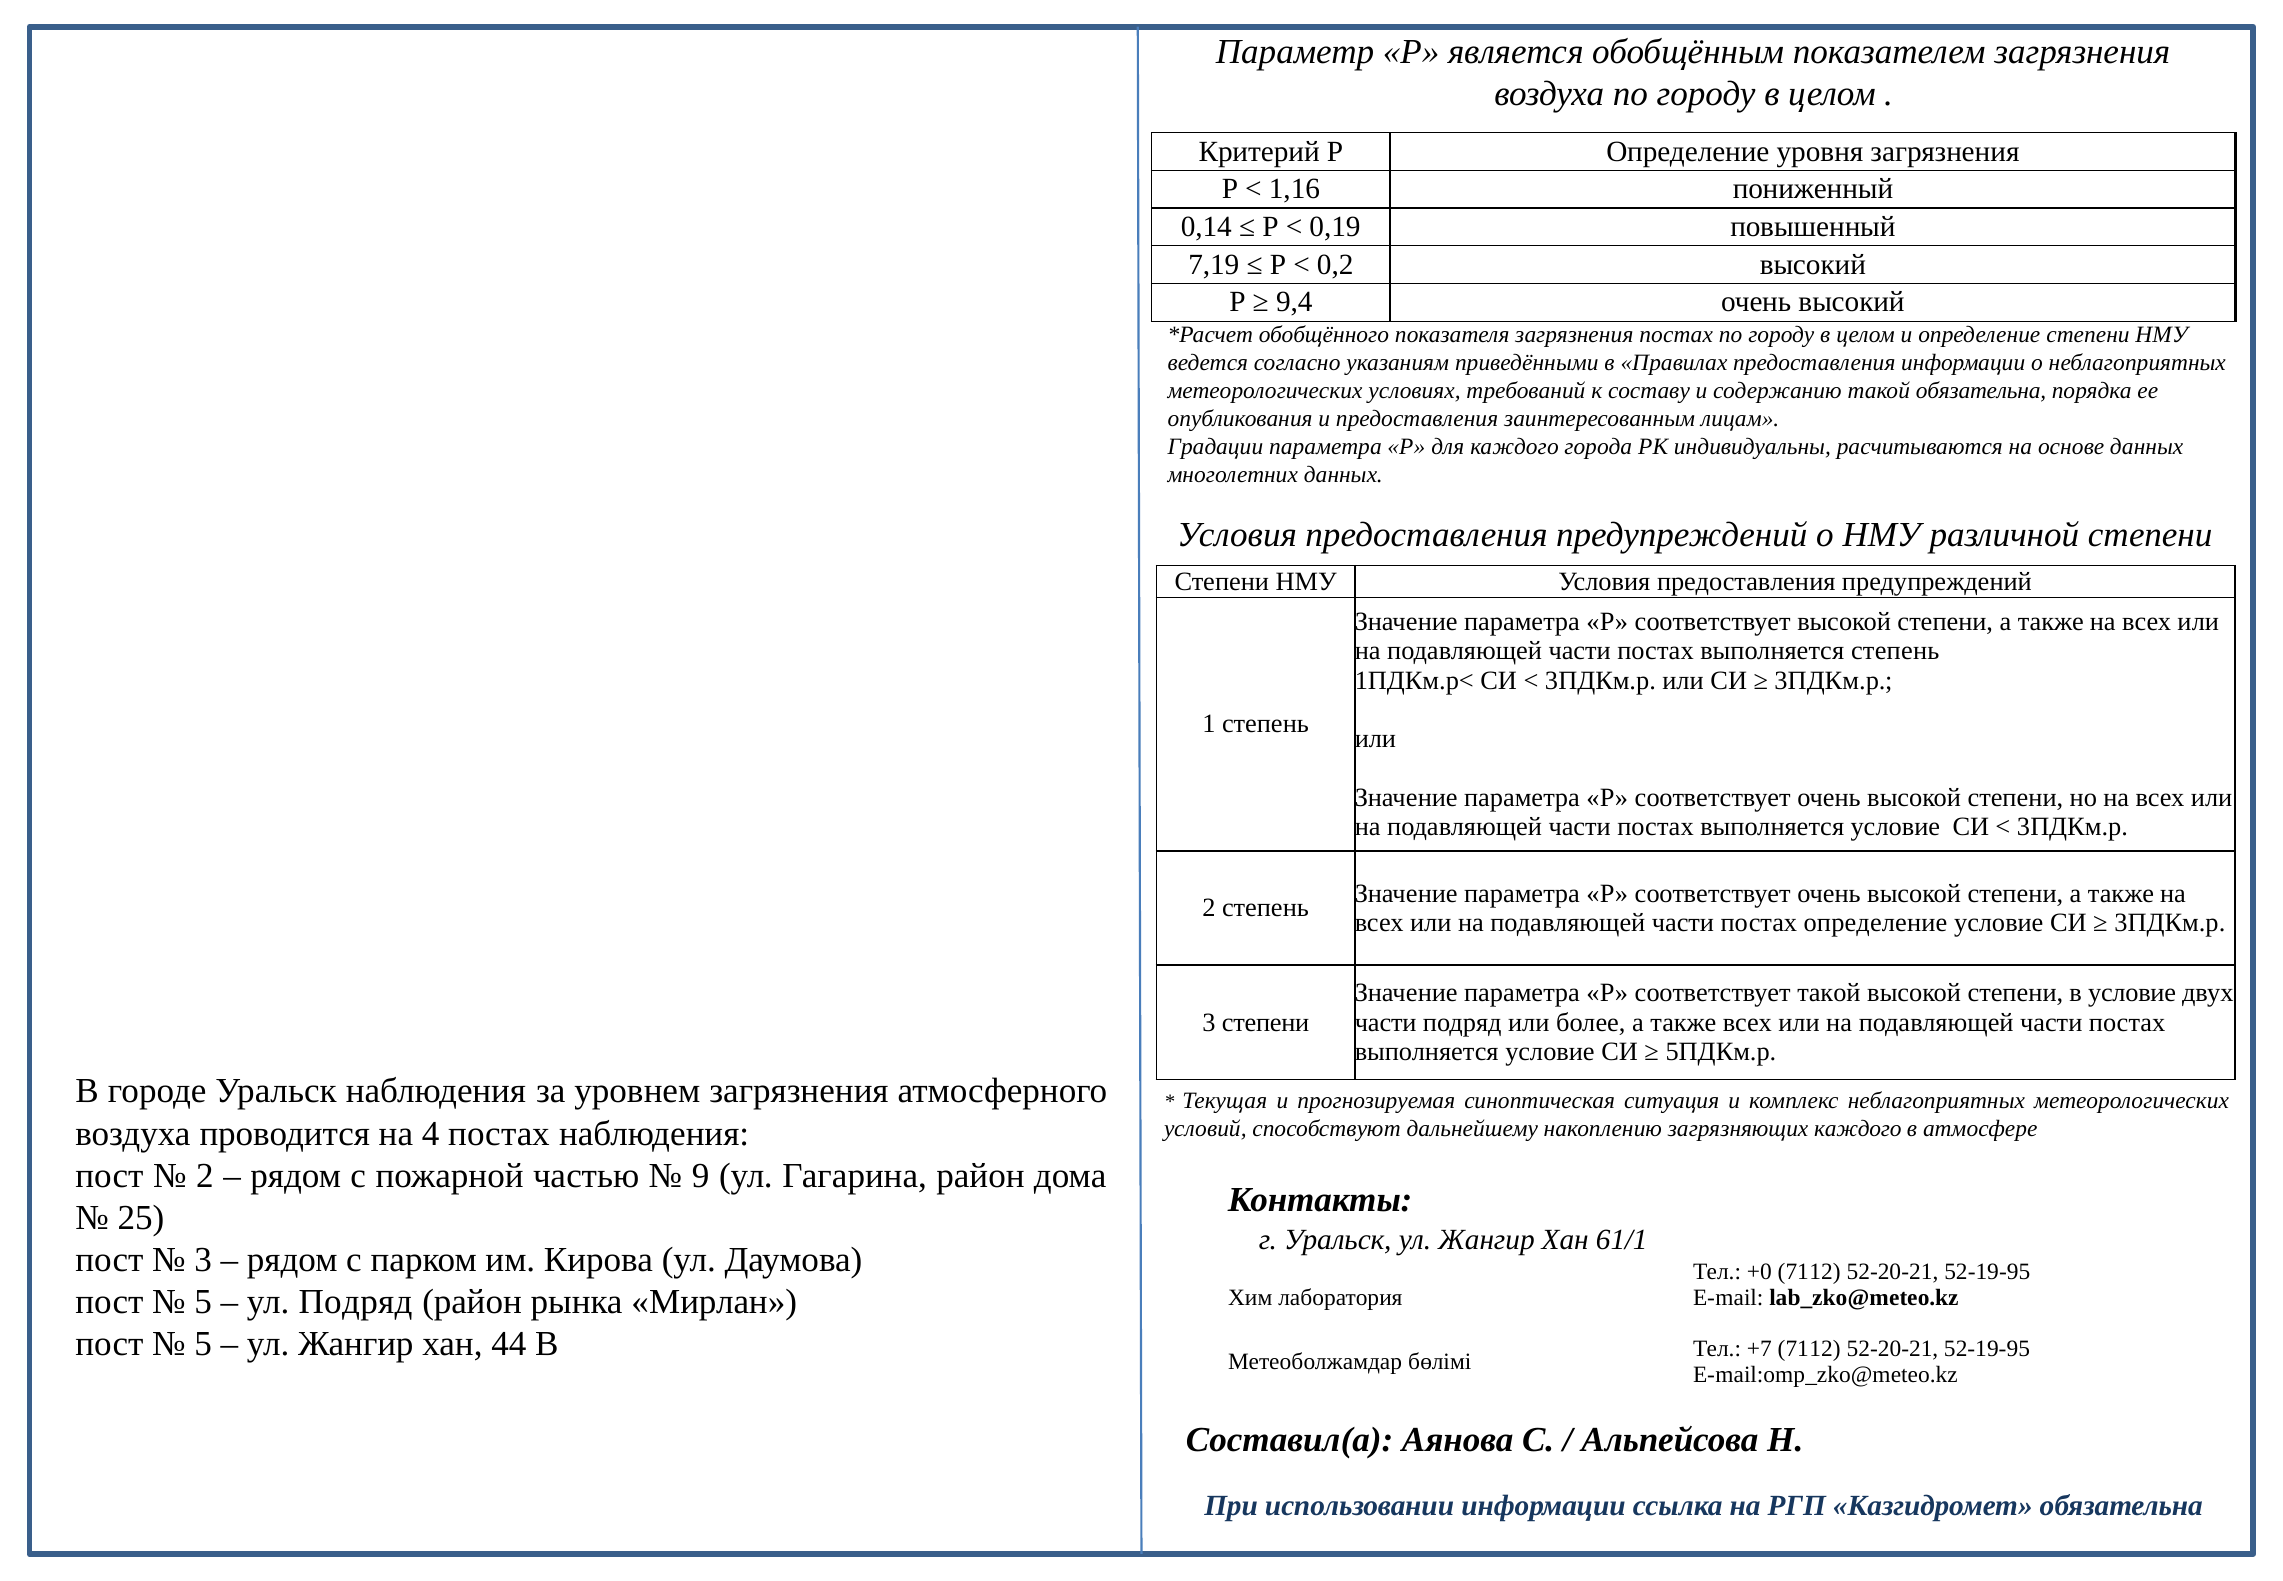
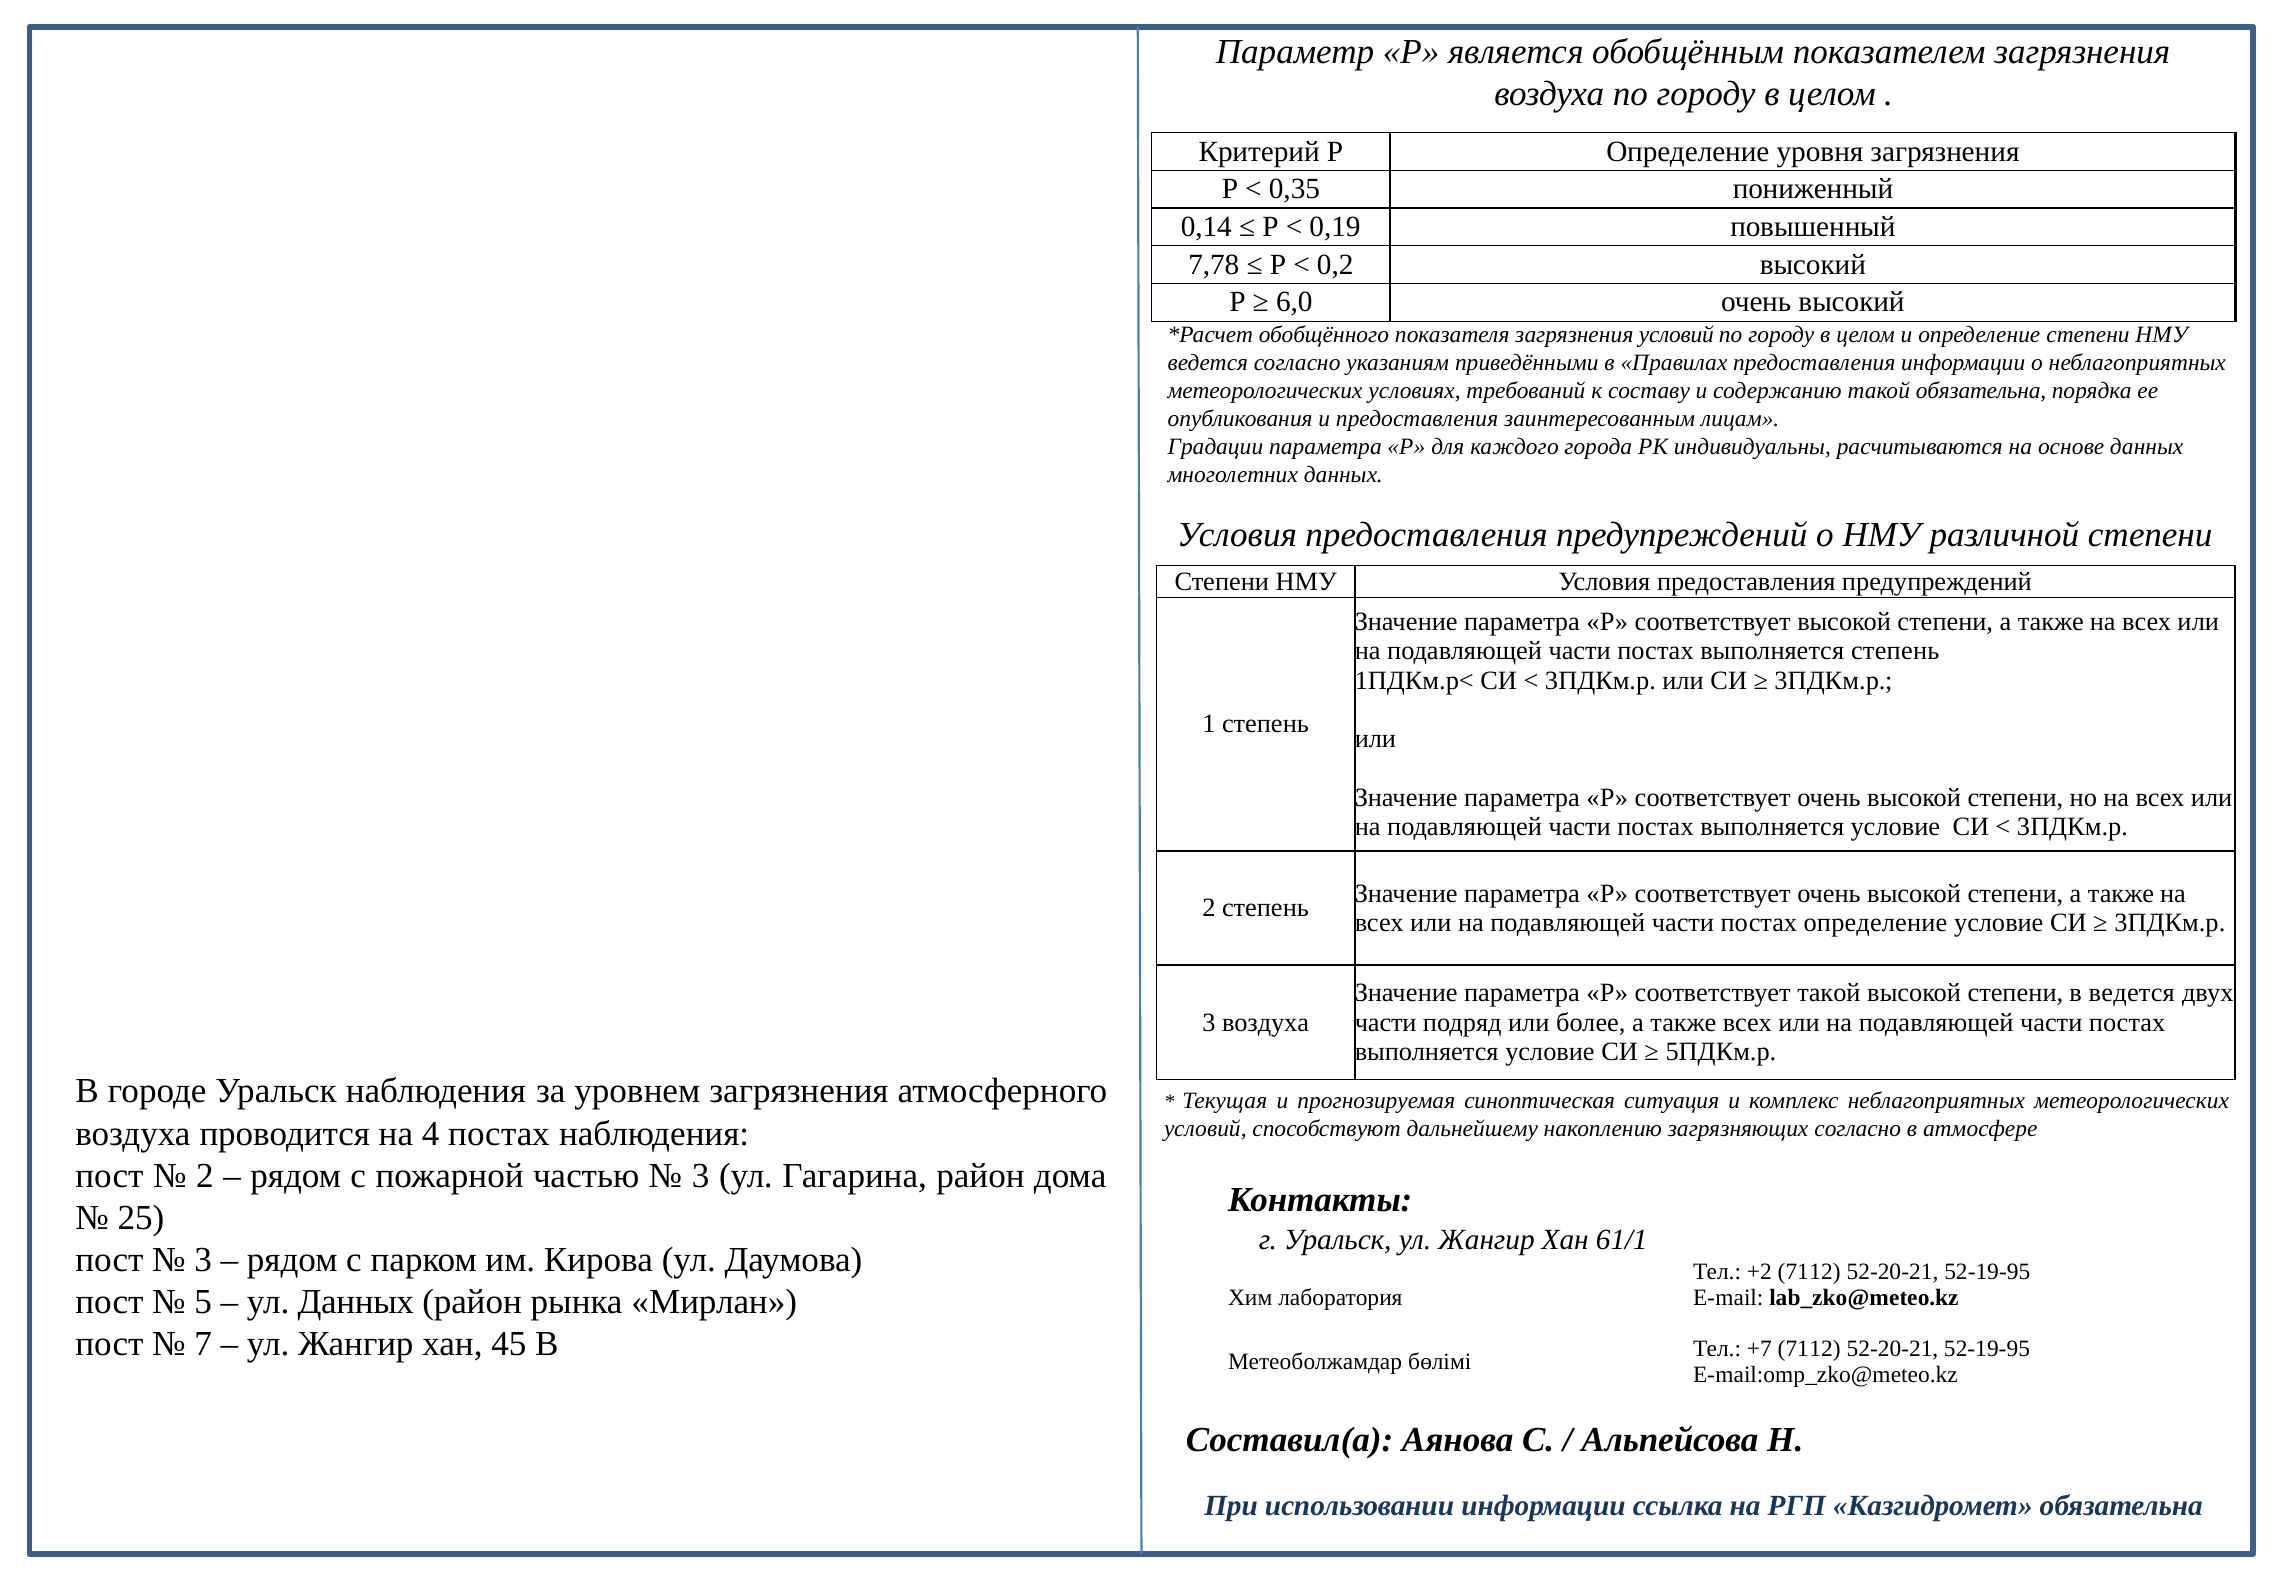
1,16: 1,16 -> 0,35 (1294, 189)
7,19: 7,19 -> 7,78 (1214, 264)
9,4: 9,4 -> 6,0 (1294, 302)
загрязнения постах: постах -> условий (1676, 335)
в условие: условие -> ведется (2132, 993)
3 степени: степени -> воздуха (1266, 1022)
загрязняющих каждого: каждого -> согласно (1858, 1129)
9: 9 -> 3 (701, 1175)
+0: +0 -> +2 (1759, 1271)
ул Подряд: Подряд -> Данных (356, 1302)
5: 5 -> 7 (203, 1344)
44: 44 -> 45 (509, 1344)
